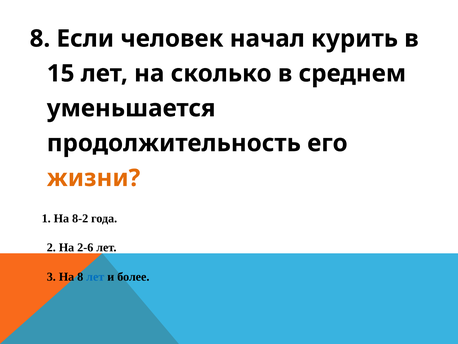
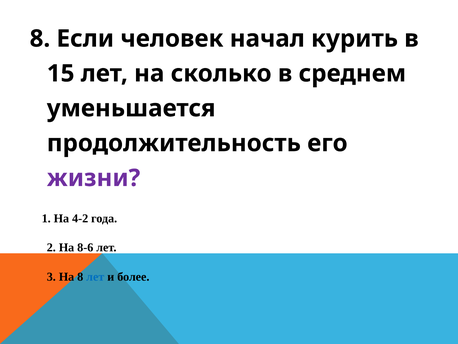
жизни colour: orange -> purple (94, 178)
8-2: 8-2 -> 4-2 (80, 218)
2-6: 2-6 -> 8-6 (85, 247)
